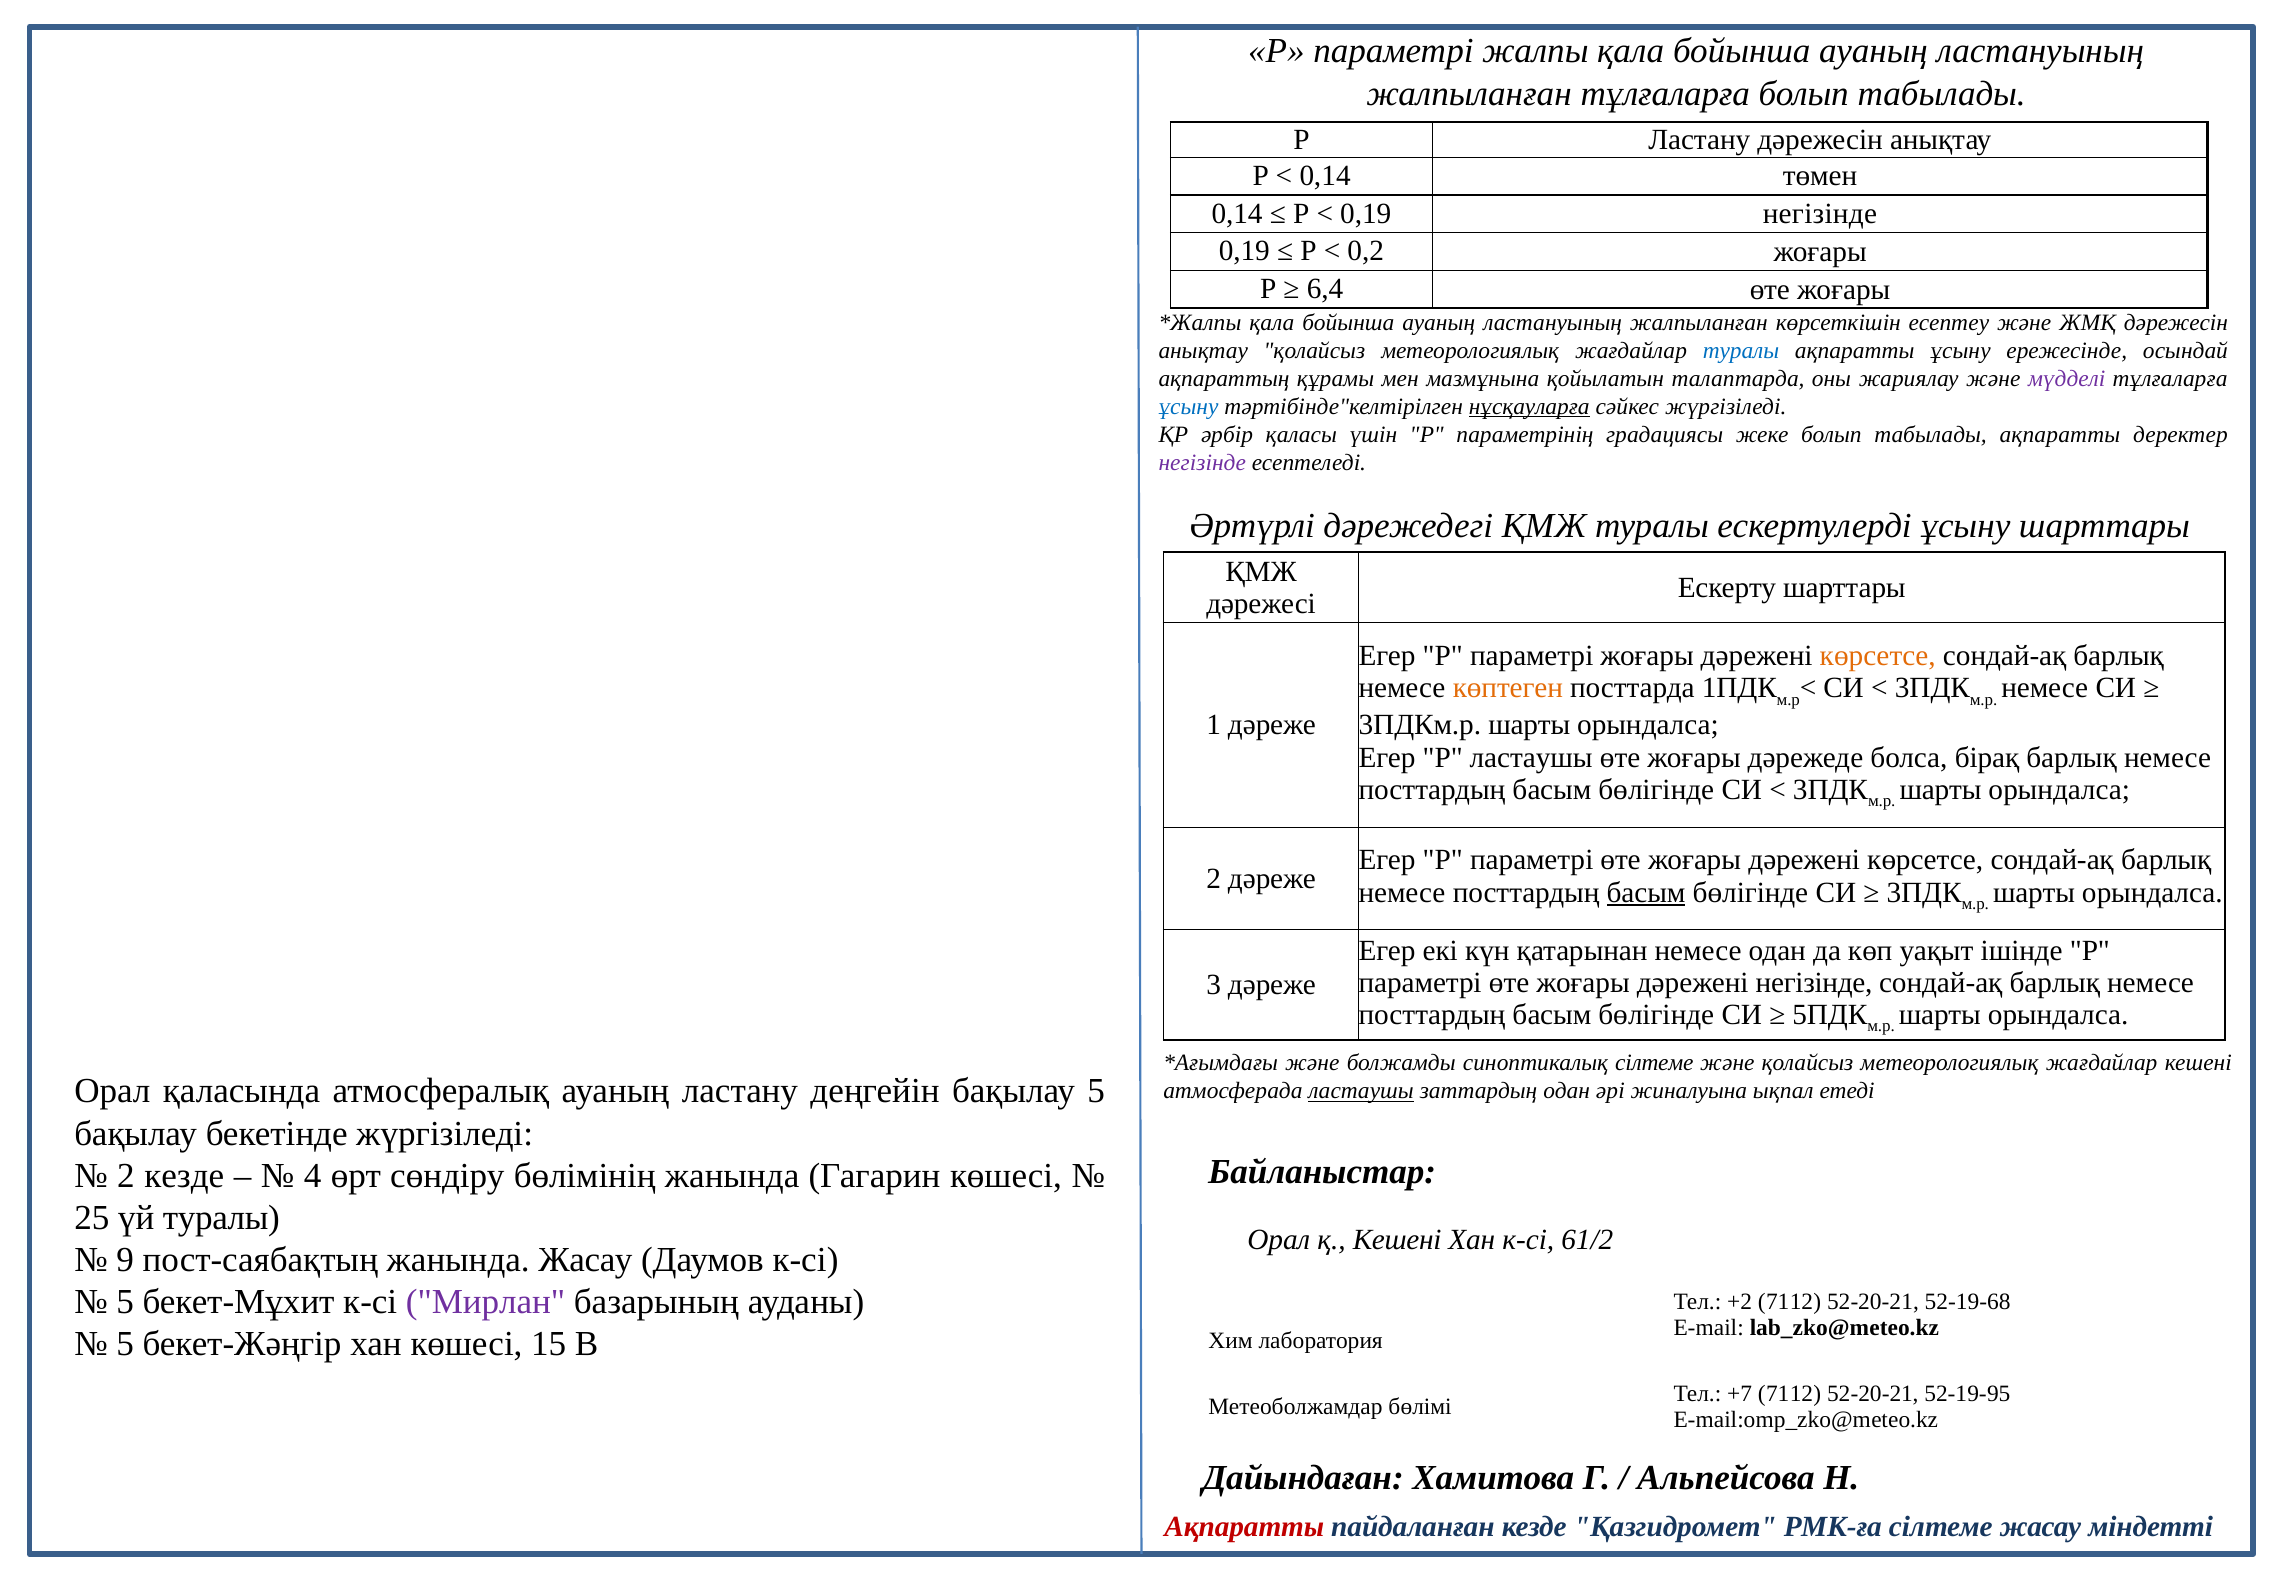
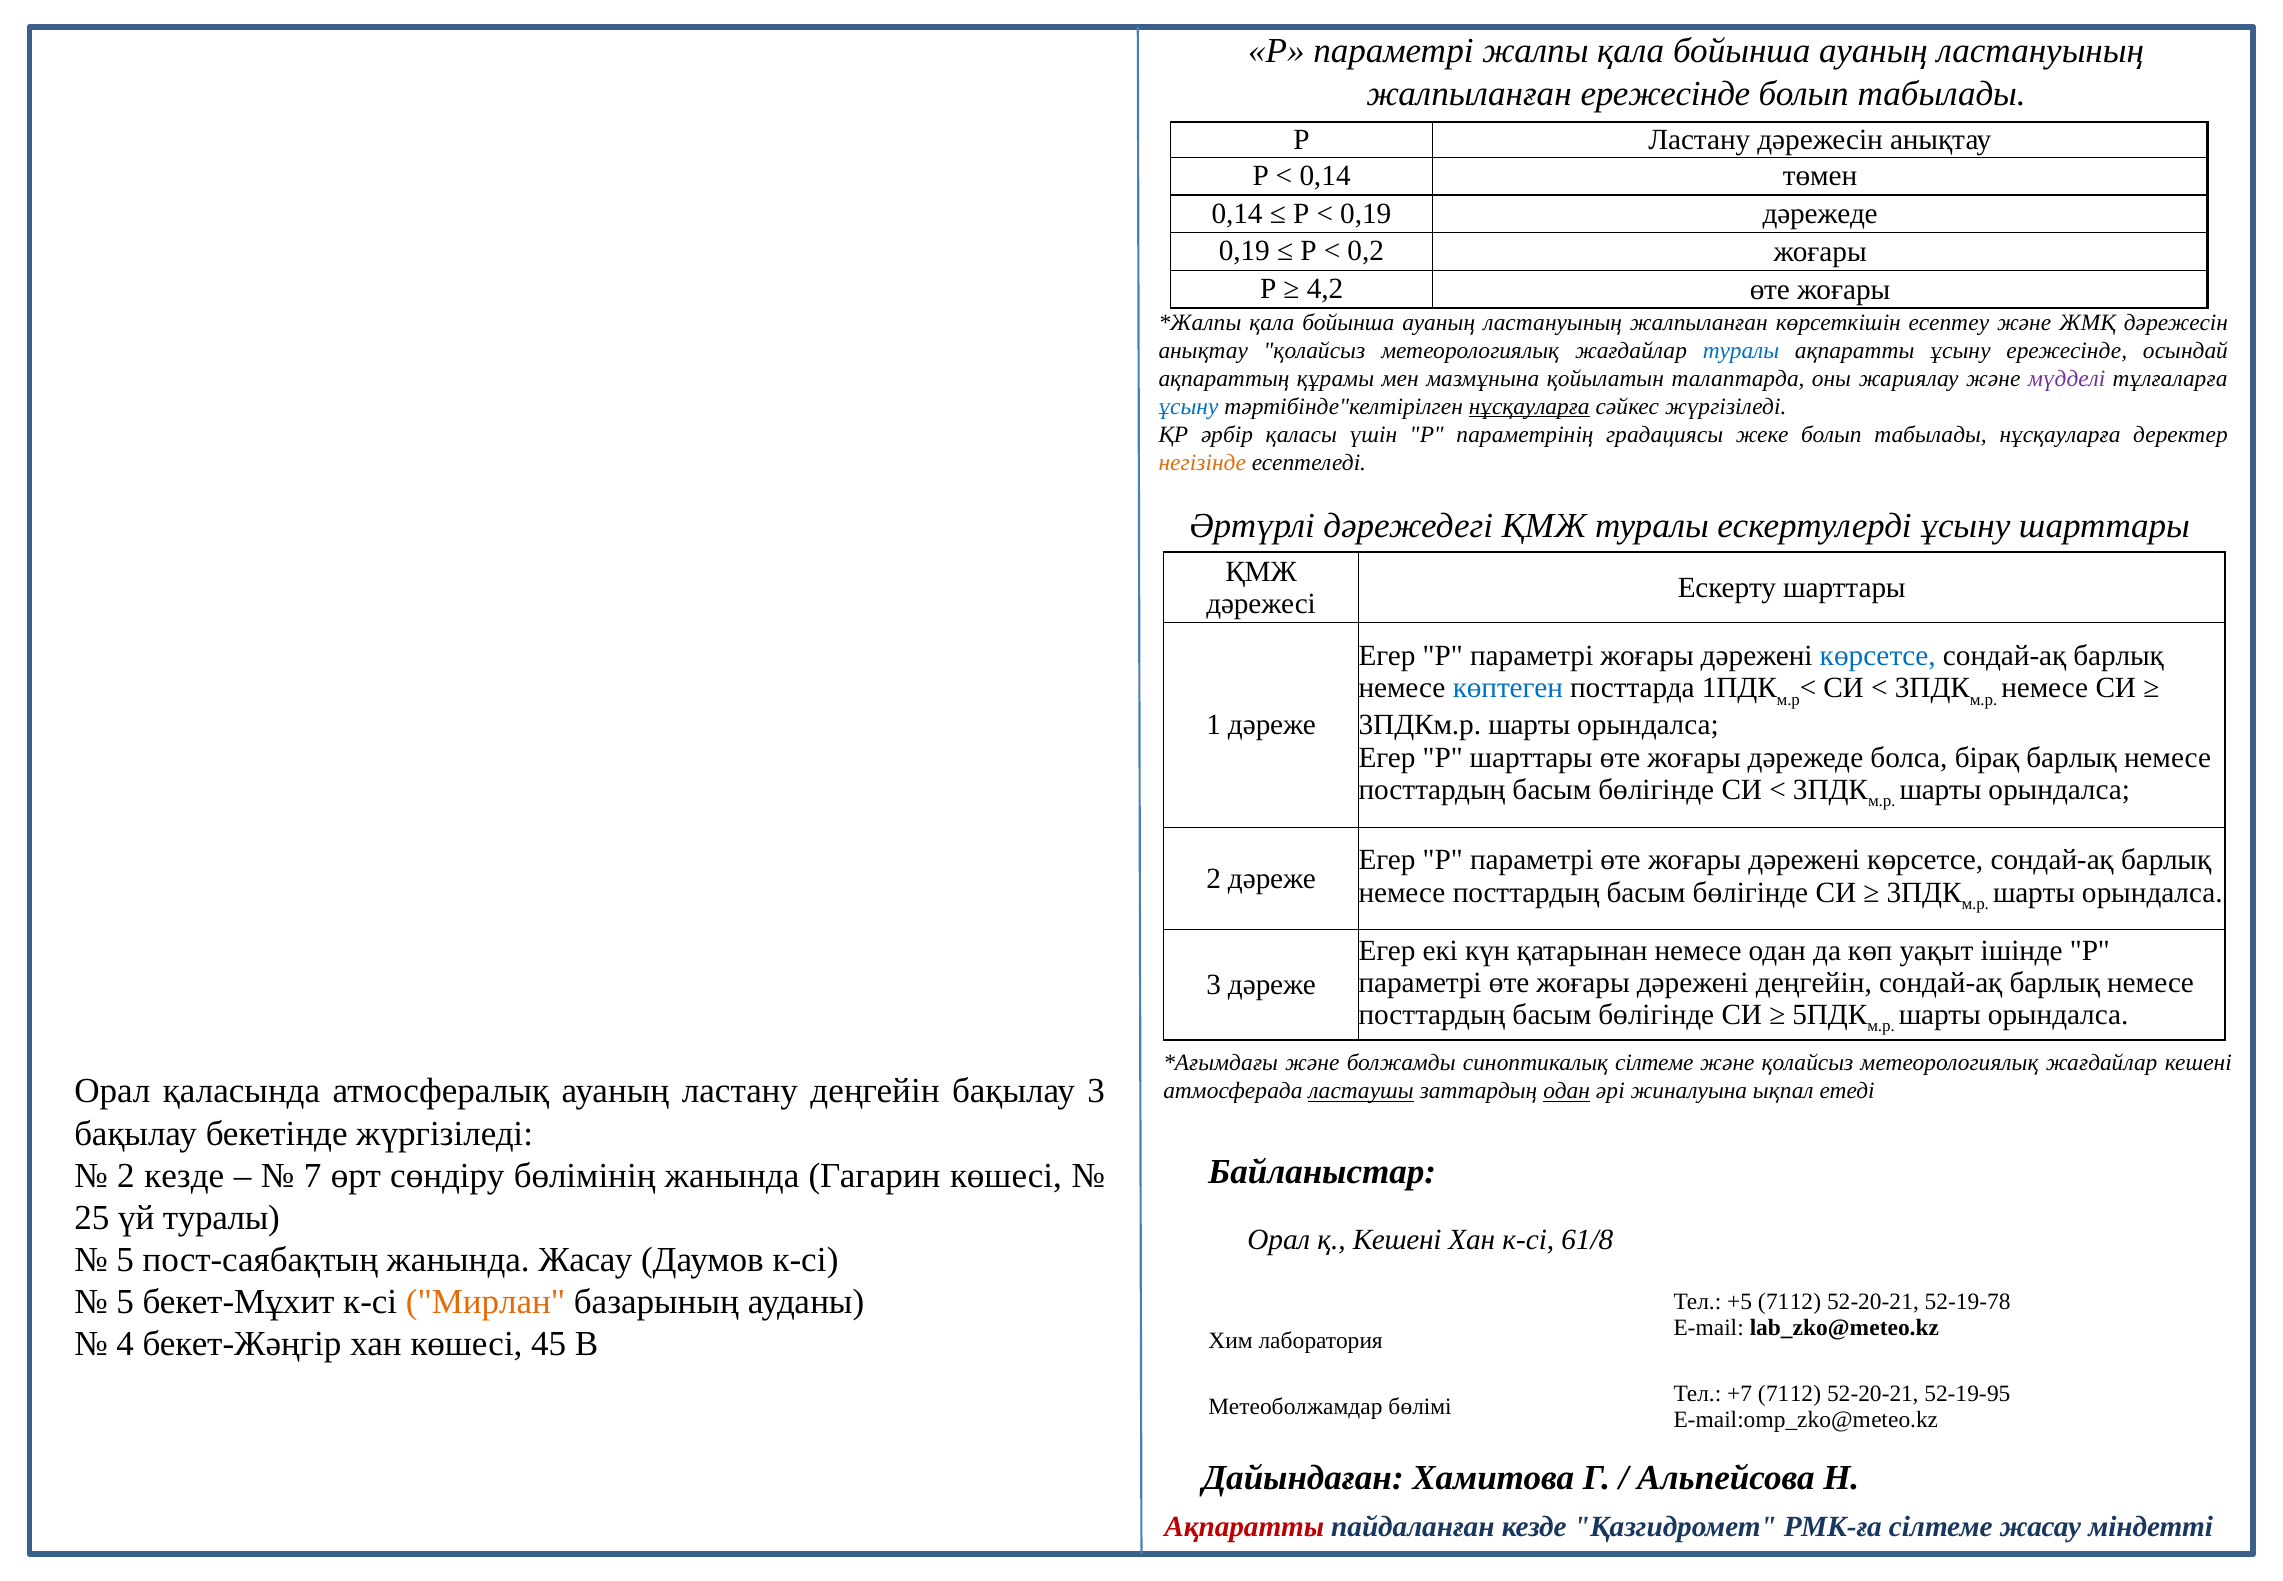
жалпыланған тұлғаларға: тұлғаларға -> ережесінде (1665, 93)
0,19 негізінде: негізінде -> дәрежеде (1820, 214)
6,4: 6,4 -> 4,2 (1325, 289)
табылады ақпаратты: ақпаратты -> нұсқауларға (2060, 434)
негізінде colour: purple -> orange (1202, 463)
көрсетсе colour: orange -> blue (1878, 656)
көптеген colour: orange -> blue (1508, 688)
P ластаушы: ластаушы -> шарттары (1531, 757)
басым underline: present -> none (1646, 892)
дәрежені негізінде: негізінде -> деңгейін (1814, 982)
бақылау 5: 5 -> 3 (1096, 1091)
одан underline: none -> present (1567, 1091)
4: 4 -> 7 (313, 1175)
61/2: 61/2 -> 61/8 (1587, 1240)
9: 9 -> 5 (125, 1260)
Мирлан colour: purple -> orange (486, 1302)
+2: +2 -> +5 (1740, 1302)
52-19-68: 52-19-68 -> 52-19-78 (1968, 1302)
5: 5 -> 4 (125, 1344)
15: 15 -> 45 (549, 1344)
